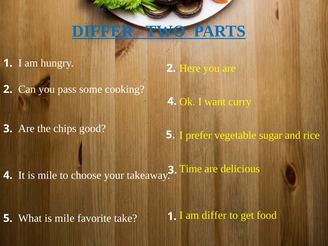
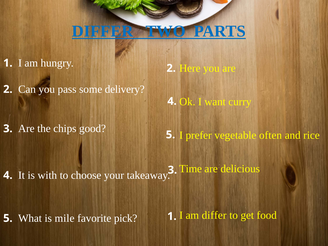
cooking: cooking -> delivery (125, 89)
sugar: sugar -> often (271, 135)
It is mile: mile -> with (47, 175)
take: take -> pick (126, 218)
